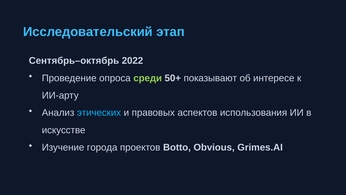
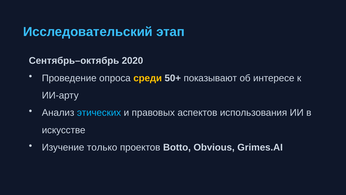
2022: 2022 -> 2020 (132, 61)
среди colour: light green -> yellow (148, 78)
города: города -> только (102, 147)
